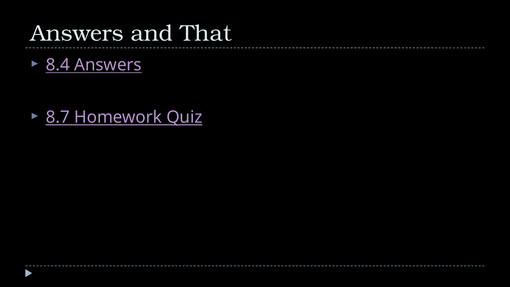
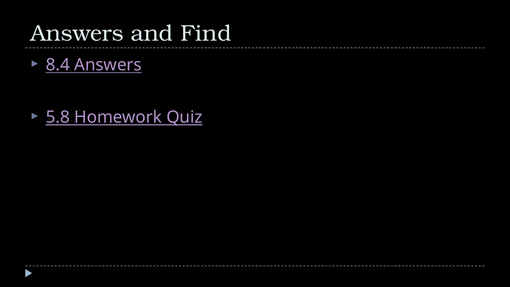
That: That -> Find (206, 33)
8.7: 8.7 -> 5.8 (58, 117)
